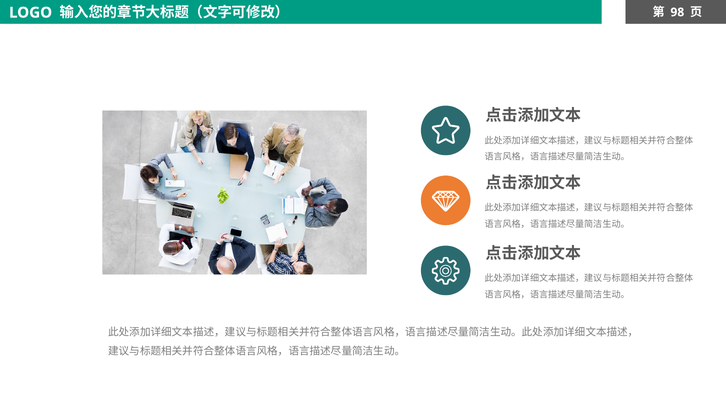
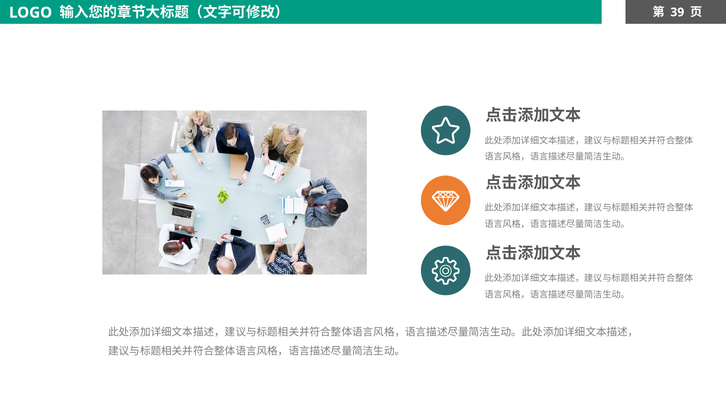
98: 98 -> 39 (677, 12)
